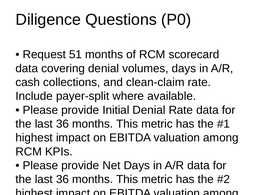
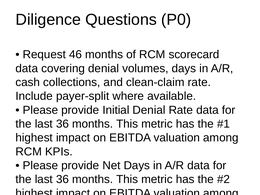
51: 51 -> 46 (75, 55)
